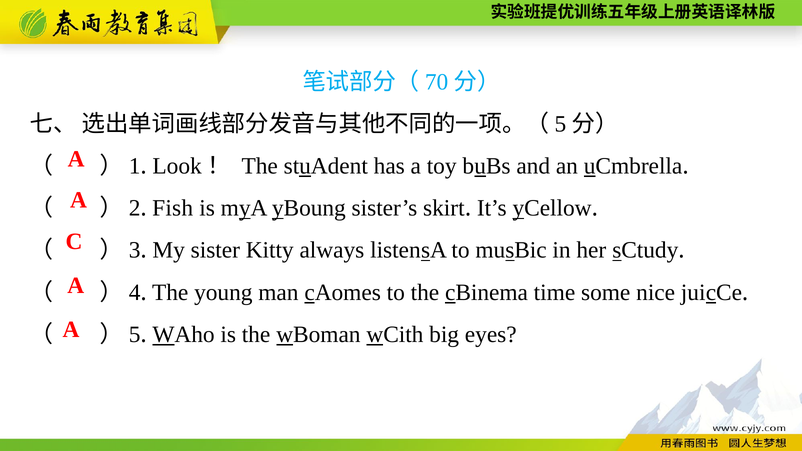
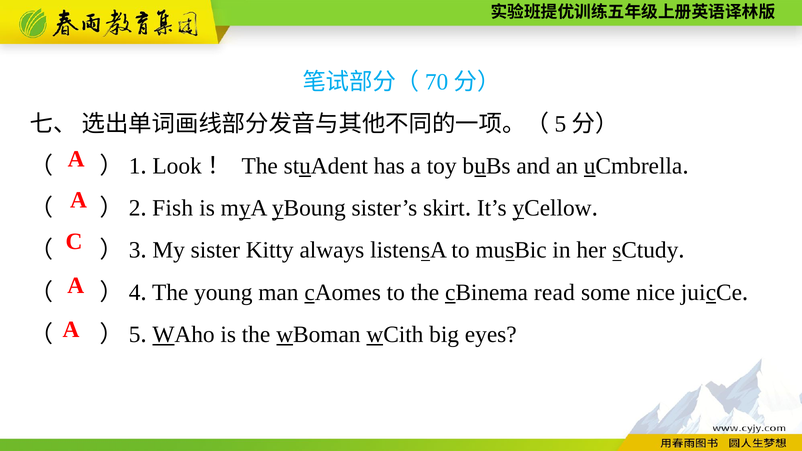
time: time -> read (554, 293)
